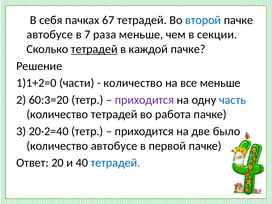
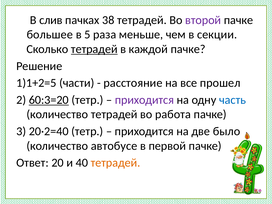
себя: себя -> слив (51, 20)
67: 67 -> 38 (108, 20)
второй colour: blue -> purple (203, 20)
автобусе: автобусе -> большее (50, 35)
7: 7 -> 5 (87, 35)
1)1+2=0: 1)1+2=0 -> 1)1+2=5 (36, 83)
количество: количество -> расстояние (133, 83)
все меньше: меньше -> прошел (220, 83)
60:3=20 underline: none -> present (49, 100)
тетрадей colour: blue -> orange (115, 163)
